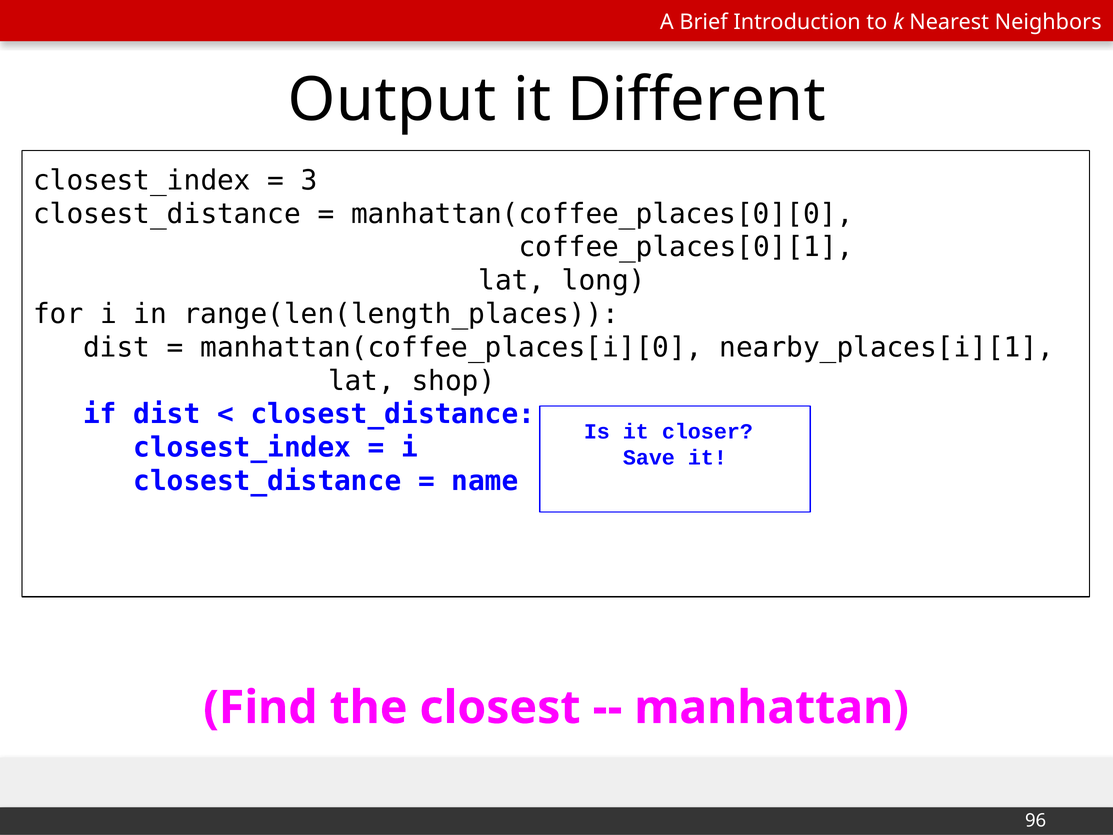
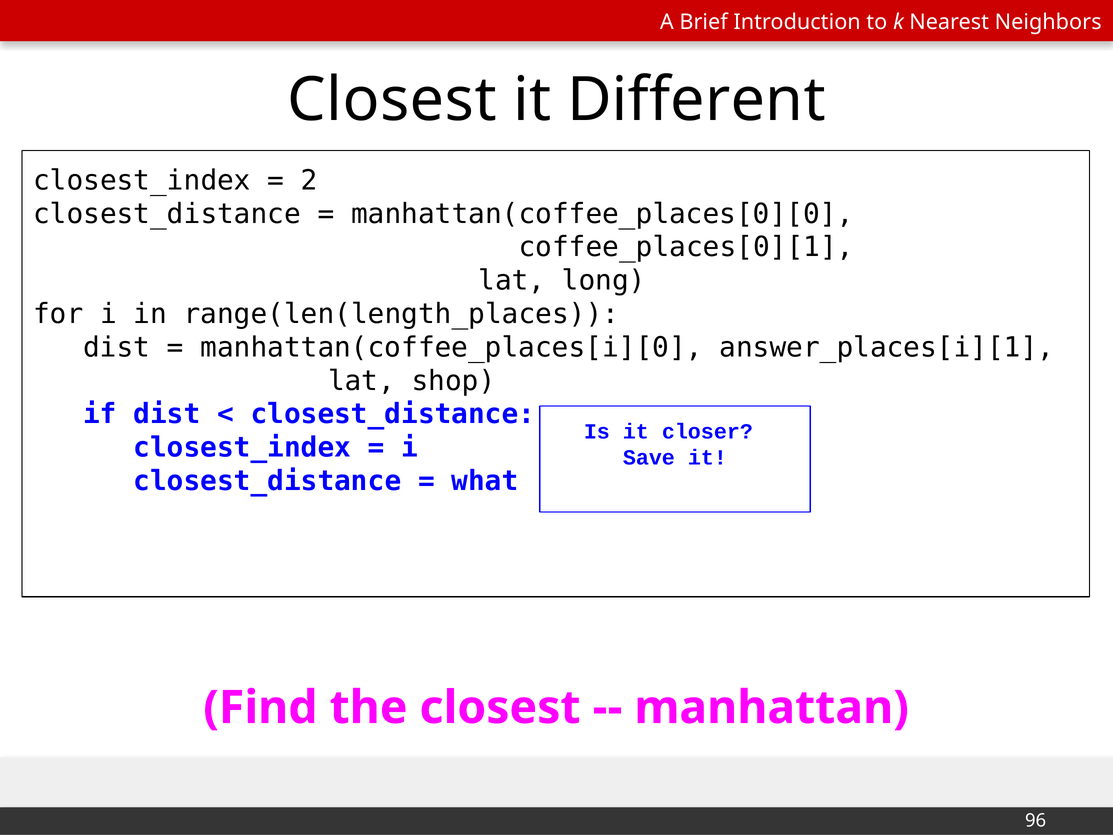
Output: Output -> Closest (392, 100)
3: 3 -> 2 (309, 180)
nearby_places[i][1: nearby_places[i][1 -> answer_places[i][1 (887, 347)
name: name -> what (485, 481)
